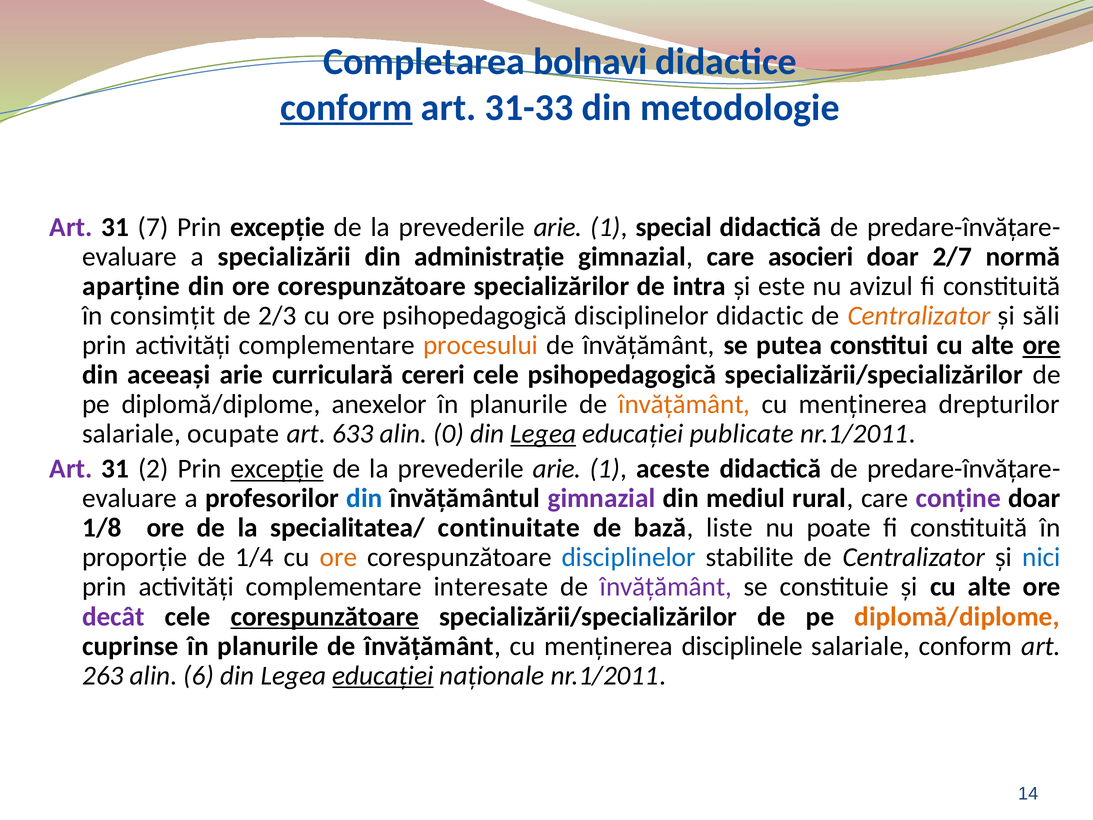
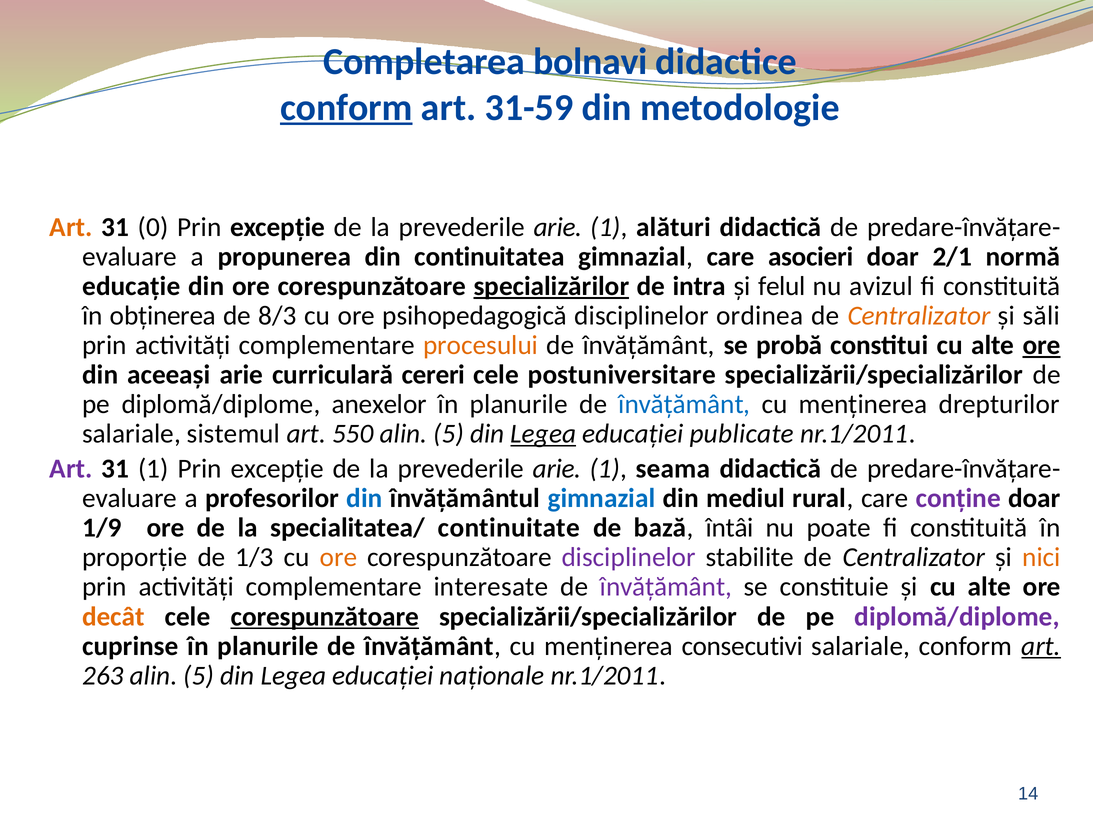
31-33: 31-33 -> 31-59 (529, 107)
Art colour: purple -> orange (71, 227)
7: 7 -> 0 (153, 227)
special: special -> alături (674, 227)
specializării: specializării -> propunerea (284, 257)
administraţie: administraţie -> continuitatea (490, 257)
2/7: 2/7 -> 2/1 (952, 257)
aparţine: aparţine -> educaţie (131, 286)
specializărilor underline: none -> present (551, 286)
este: este -> felul (782, 286)
consimţit: consimţit -> obţinerea (163, 316)
2/3: 2/3 -> 8/3 (278, 316)
didactic: didactic -> ordinea (760, 316)
putea: putea -> probă (789, 345)
cele psihopedagogică: psihopedagogică -> postuniversitare (622, 375)
învăţământ colour: orange -> blue (684, 404)
ocupate: ocupate -> sistemul (234, 434)
633: 633 -> 550 (353, 434)
0: 0 -> 5 (449, 434)
31 2: 2 -> 1 (153, 469)
excepţie underline: present -> none (277, 469)
aceste: aceste -> seama (673, 469)
gimnazial colour: purple -> blue (601, 498)
1/8: 1/8 -> 1/9 (102, 528)
liste: liste -> întâi (730, 528)
1/4: 1/4 -> 1/3 (255, 557)
disciplinelor colour: blue -> purple (629, 557)
nici colour: blue -> orange (1041, 557)
decât colour: purple -> orange (113, 616)
diplomă/diplome colour: orange -> purple (957, 616)
disciplinele: disciplinele -> consecutivi (742, 646)
art underline: none -> present (1041, 646)
263 alin 6: 6 -> 5 (199, 675)
educaţiei underline: present -> none (383, 675)
